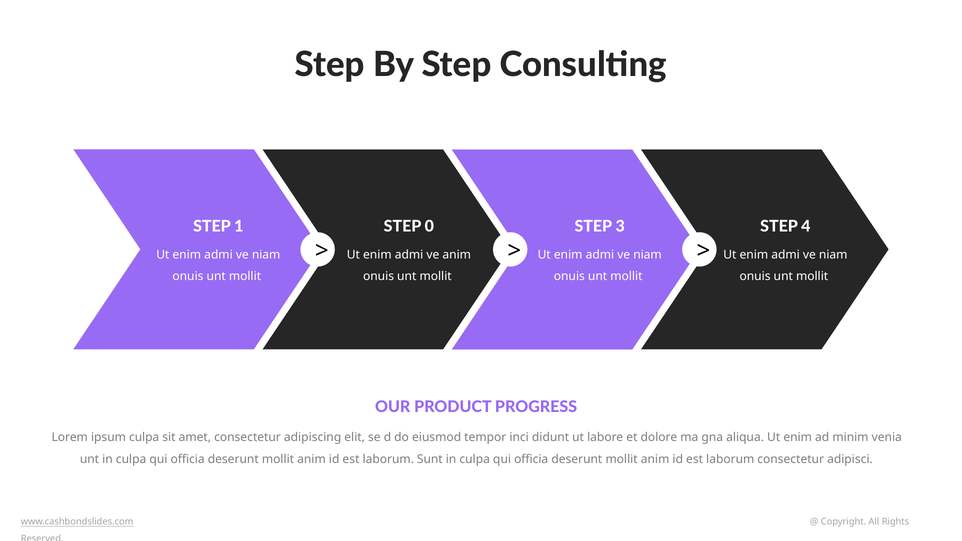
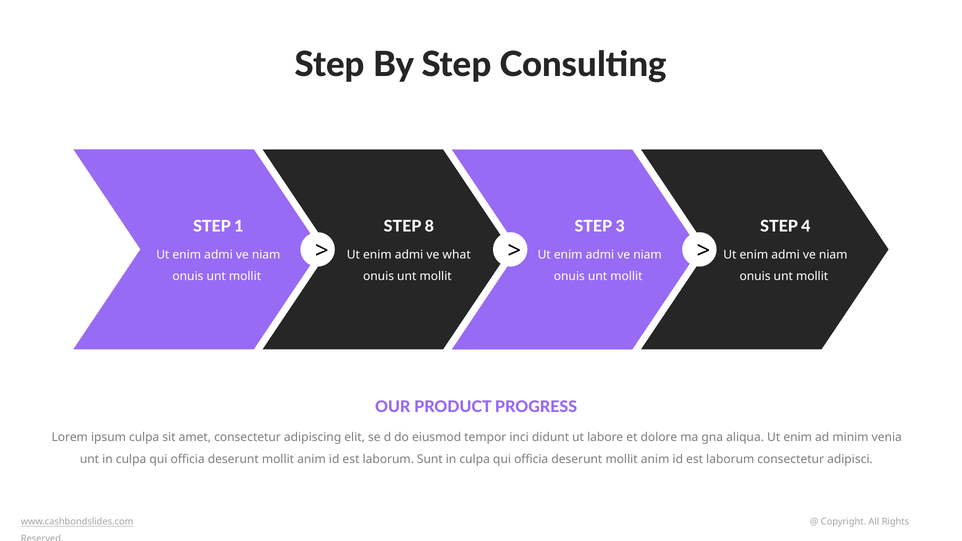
0: 0 -> 8 (429, 227)
ve anim: anim -> what (457, 255)
